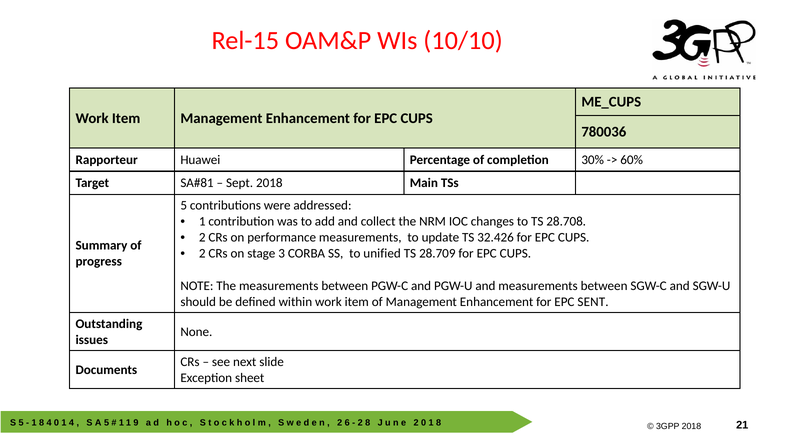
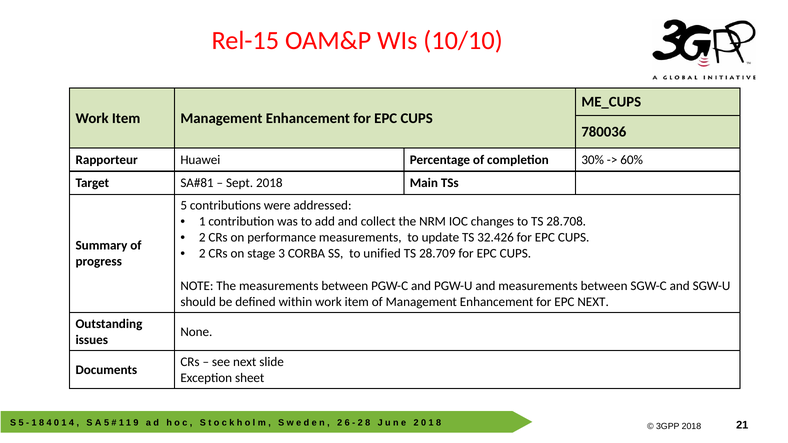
EPC SENT: SENT -> NEXT (593, 302)
